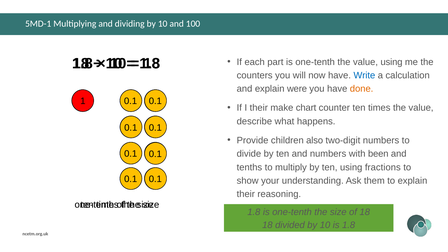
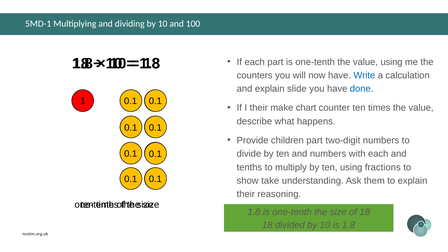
were: were -> slide (297, 89)
done colour: orange -> blue (362, 89)
children also: also -> part (315, 140)
with been: been -> each (378, 154)
your: your -> take (270, 181)
